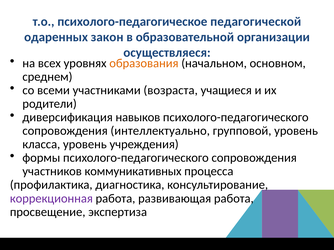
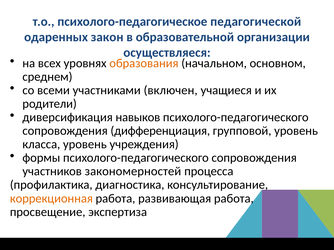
возраста: возраста -> включен (171, 90)
интеллектуально: интеллектуально -> дифференциация (160, 131)
коммуникативных: коммуникативных -> закономерностей (133, 172)
коррекционная colour: purple -> orange (51, 199)
